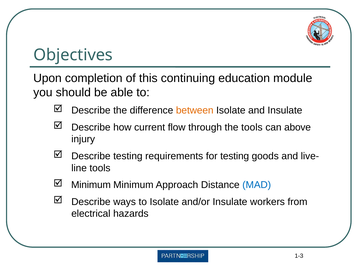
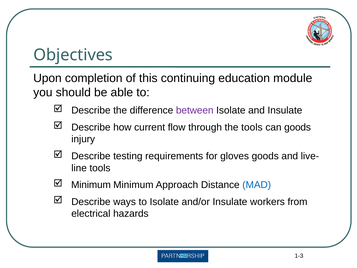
between colour: orange -> purple (195, 110)
can above: above -> goods (298, 127)
for testing: testing -> gloves (235, 156)
